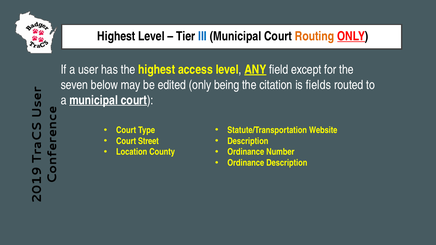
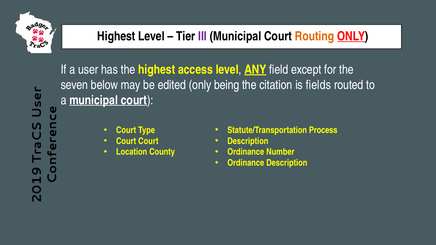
III colour: blue -> purple (203, 36)
Website: Website -> Process (323, 130)
Court Street: Street -> Court (148, 141)
